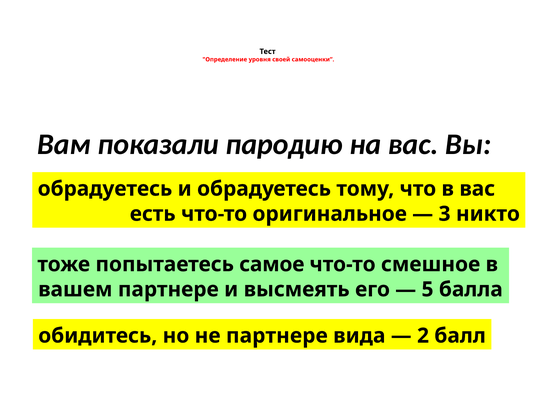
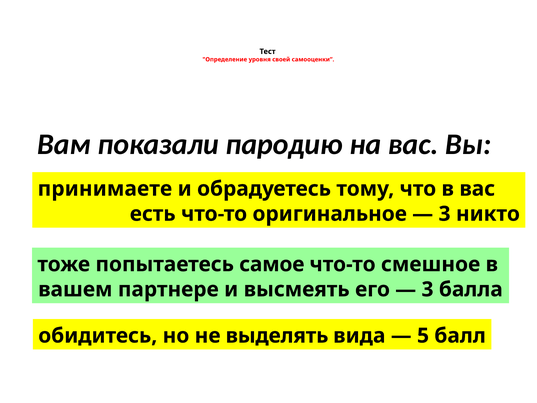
обрадуетесь: обрадуетесь -> принимаете (105, 189)
5: 5 -> 3 (428, 289)
не партнере: партнере -> выделять (277, 335)
2: 2 -> 5 (423, 335)
